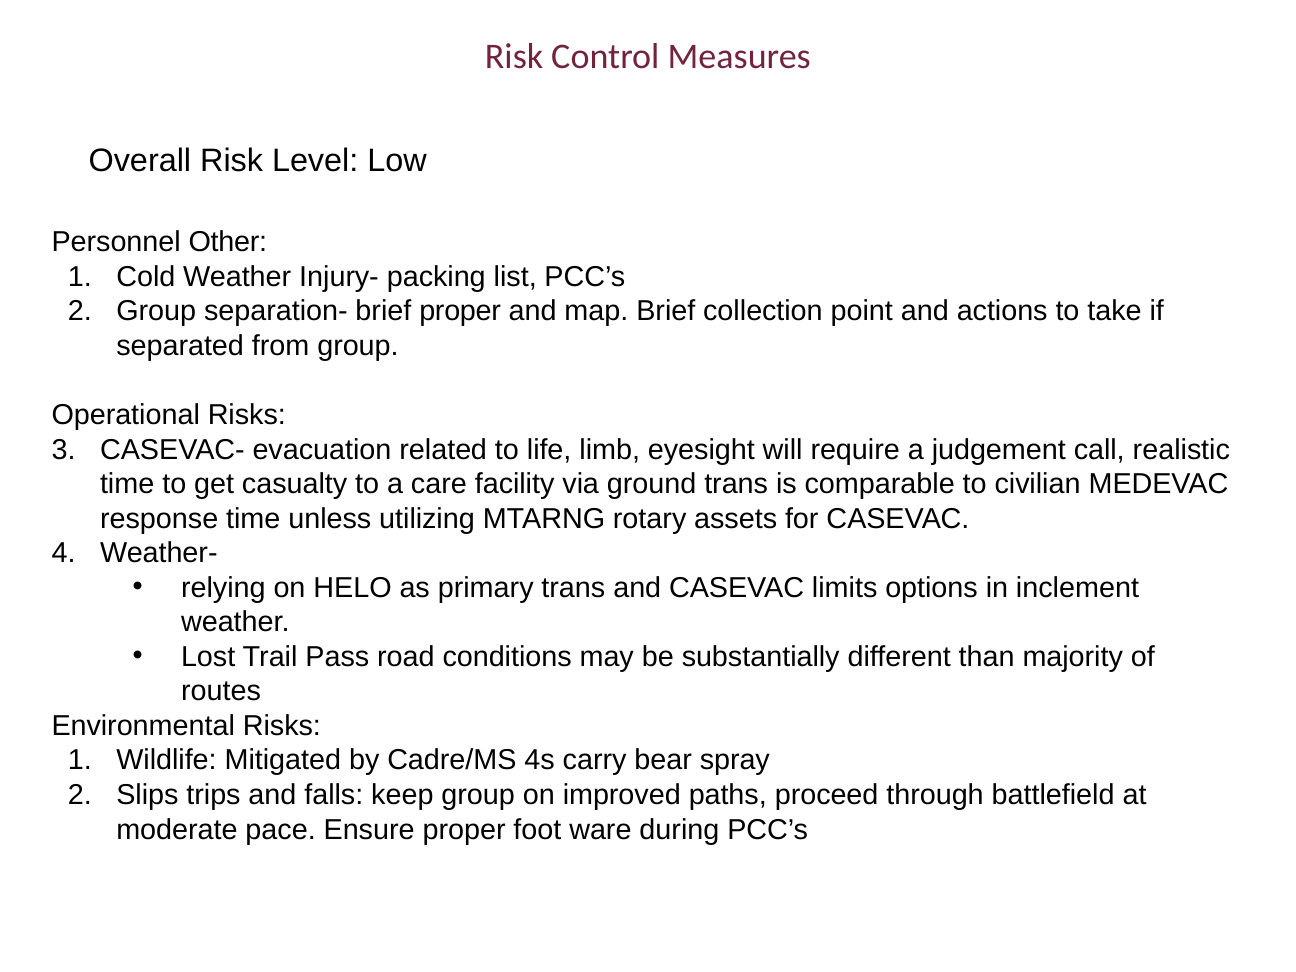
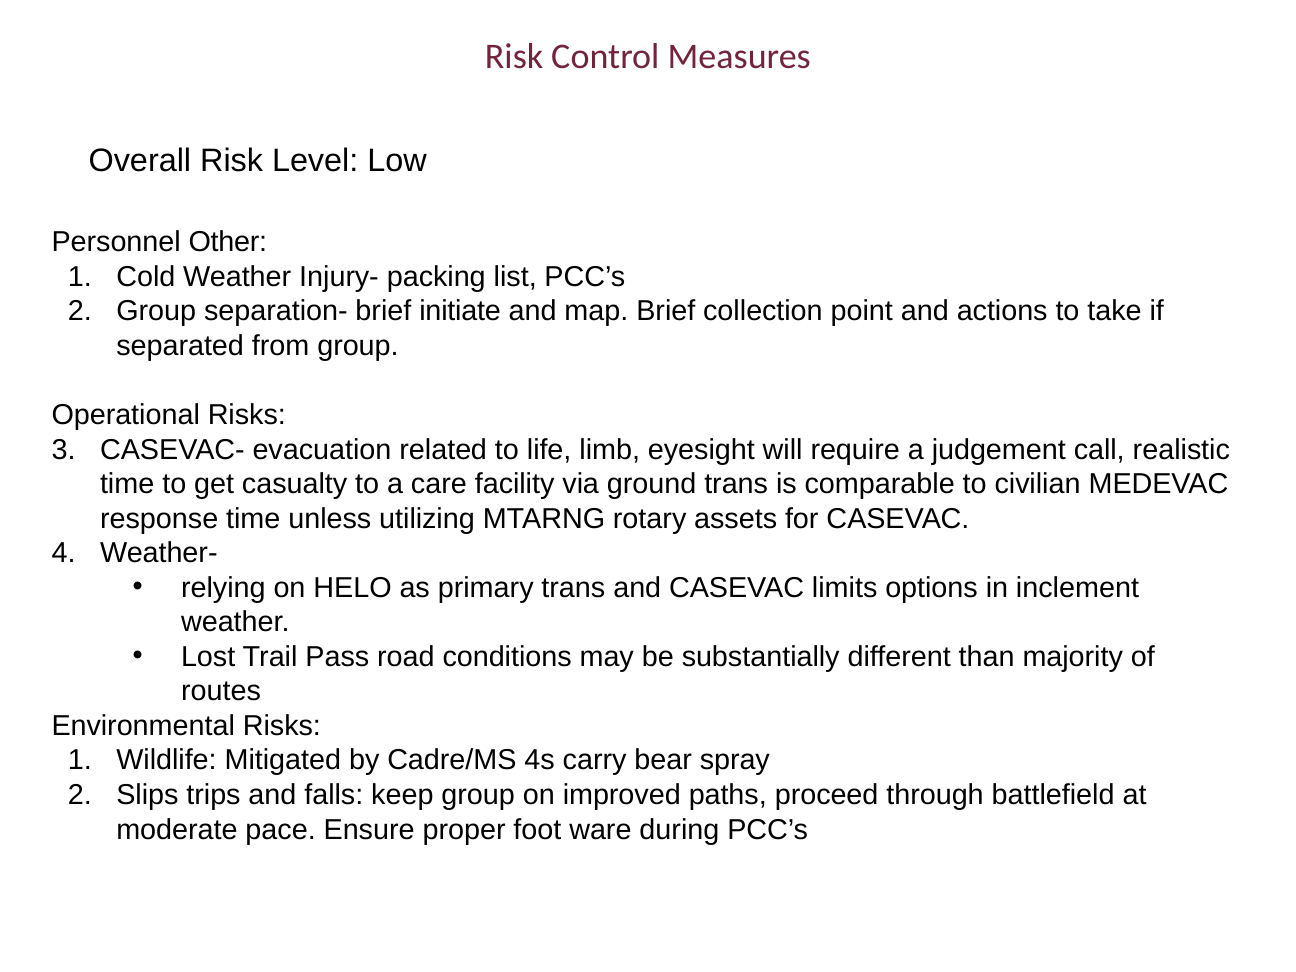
brief proper: proper -> initiate (460, 311)
